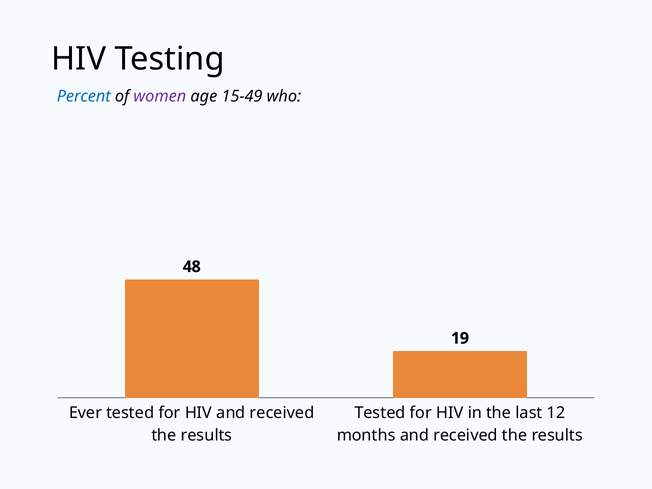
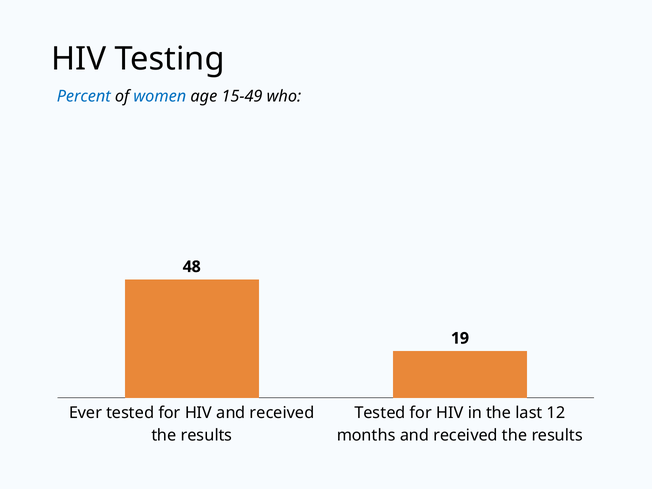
women colour: purple -> blue (160, 96)
